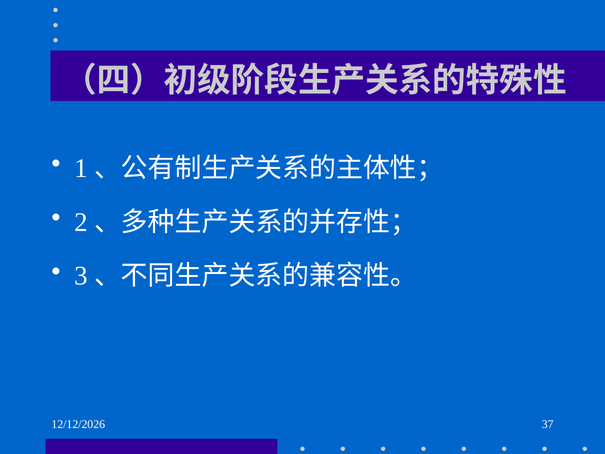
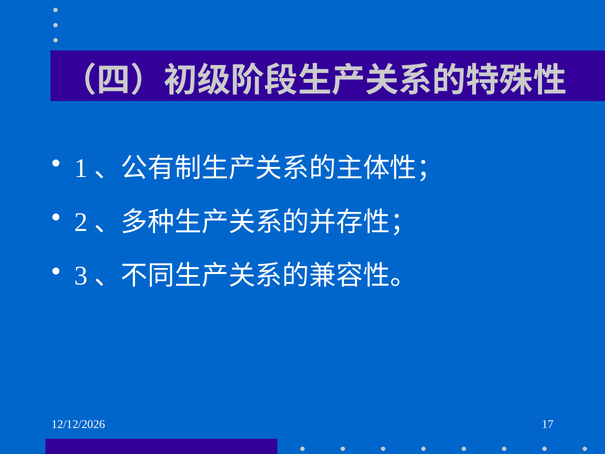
37: 37 -> 17 (548, 424)
